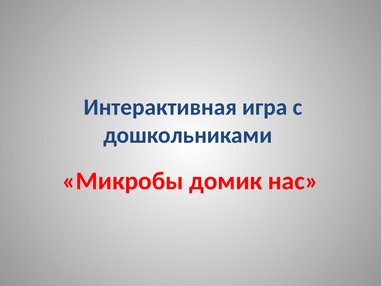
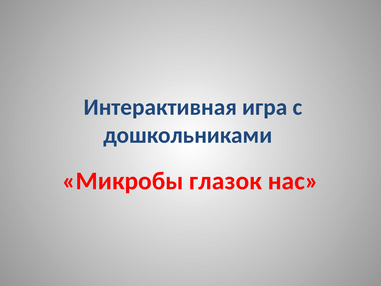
домик: домик -> глазок (226, 181)
